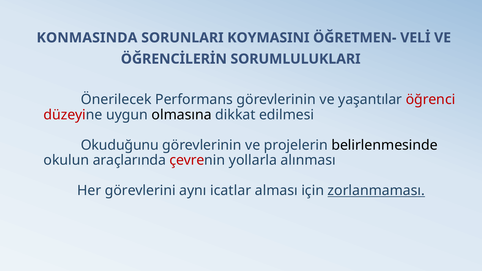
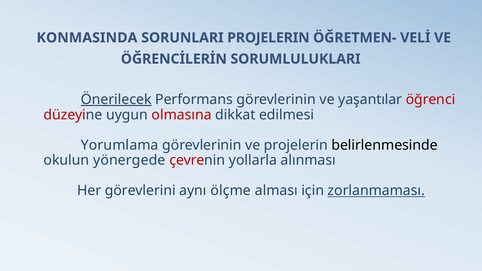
SORUNLARI KOYMASINI: KOYMASINI -> PROJELERIN (268, 38)
Önerilecek underline: none -> present (116, 100)
olmasına colour: black -> red (182, 115)
Okuduğunu: Okuduğunu -> Yorumlama (120, 145)
araçlarında: araçlarında -> yönergede (129, 160)
icatlar: icatlar -> ölçme (231, 191)
